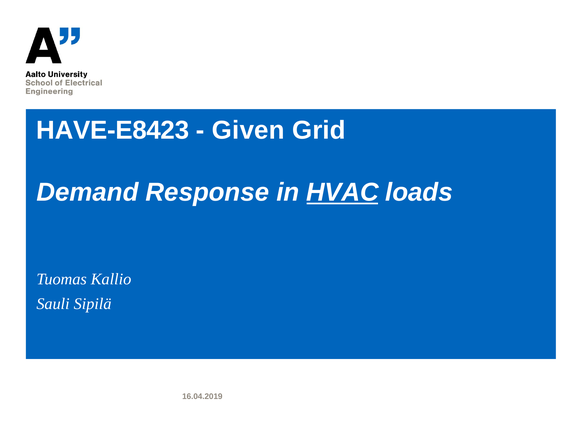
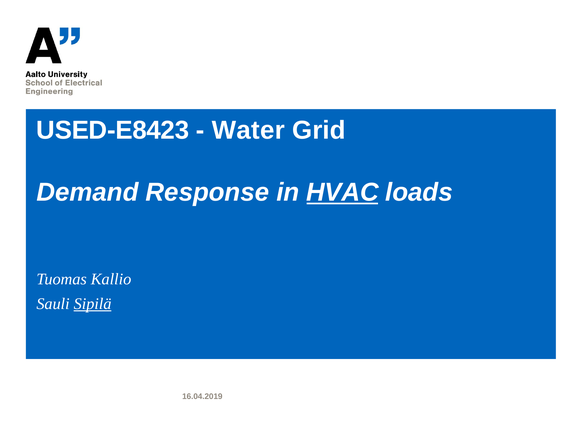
HAVE-E8423: HAVE-E8423 -> USED-E8423 (113, 130)
Given: Given -> Water (248, 130)
Sipilä underline: none -> present (93, 304)
